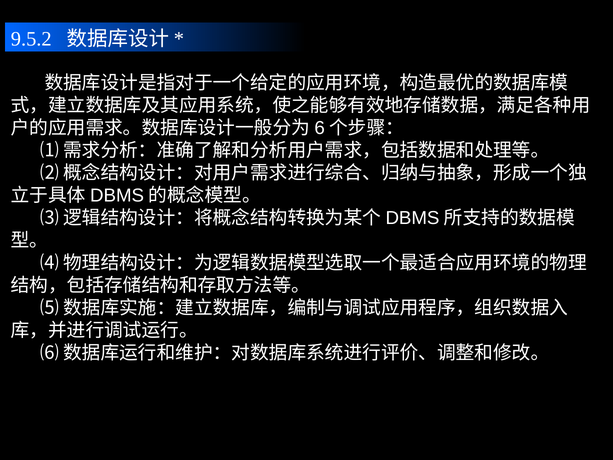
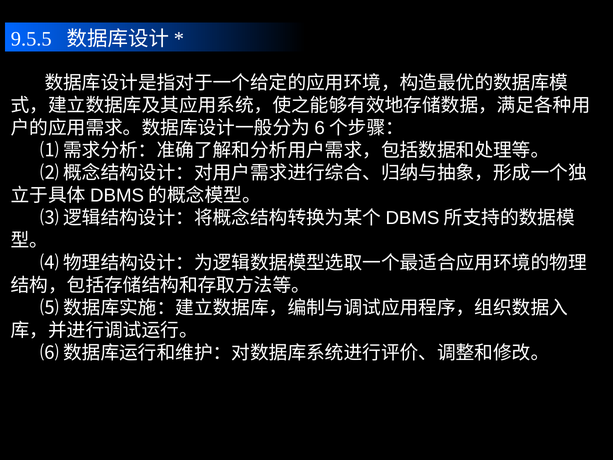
9.5.2: 9.5.2 -> 9.5.5 (31, 39)
